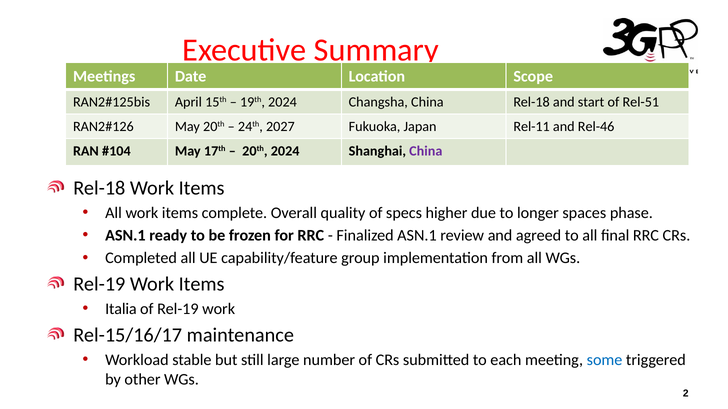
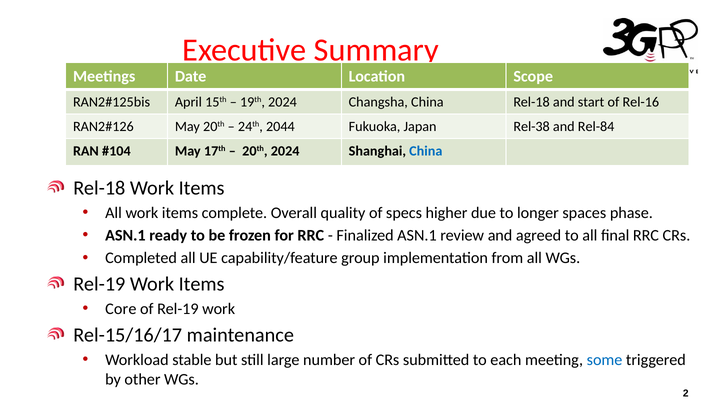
Rel-51: Rel-51 -> Rel-16 (641, 102)
2027: 2027 -> 2044 (280, 127)
Rel-11: Rel-11 -> Rel-38 (532, 127)
Rel-46: Rel-46 -> Rel-84 (596, 127)
China colour: purple -> blue (426, 151)
Italia: Italia -> Core (121, 309)
